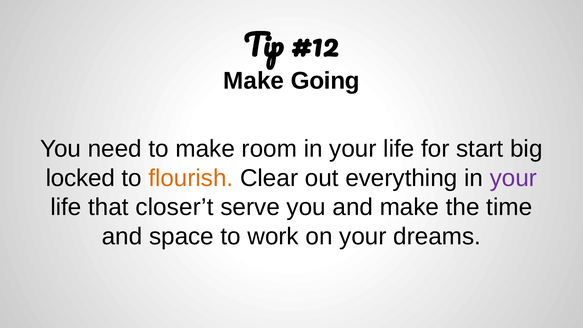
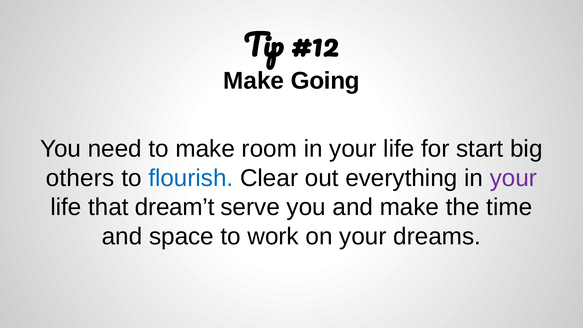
locked: locked -> others (80, 178)
flourish colour: orange -> blue (191, 178)
closer’t: closer’t -> dream’t (175, 207)
